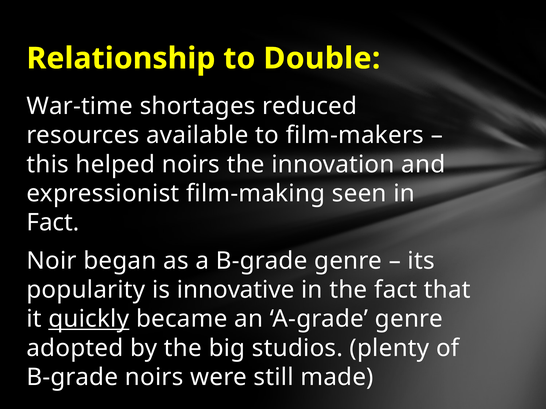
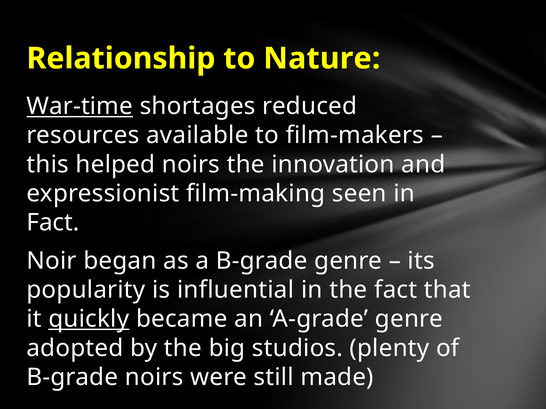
Double: Double -> Nature (322, 59)
War-time underline: none -> present (80, 106)
innovative: innovative -> influential (236, 290)
